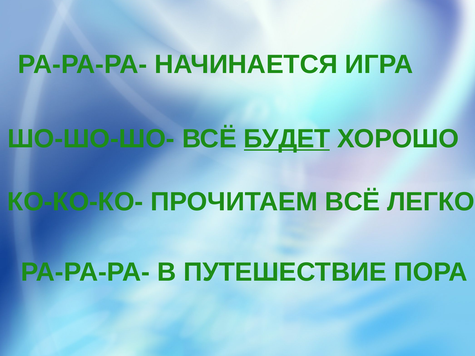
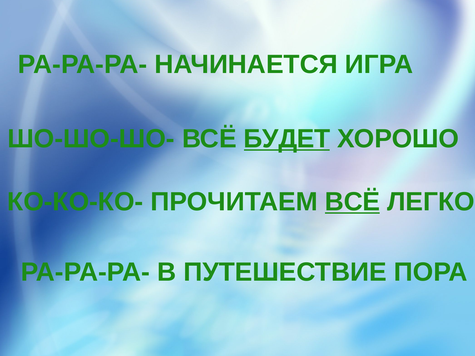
ВСЁ underline: none -> present (353, 202)
